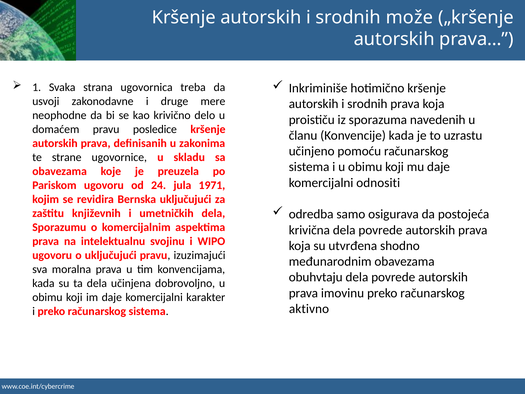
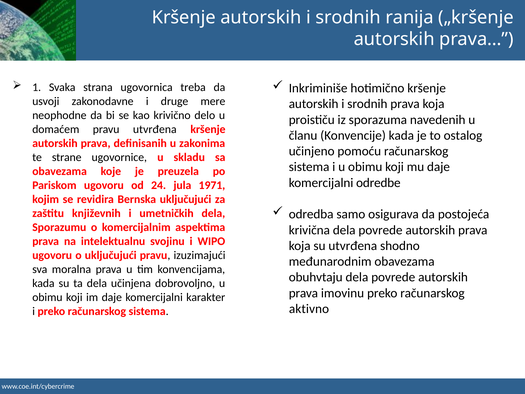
može: može -> ranija (410, 17)
pravu posledice: posledice -> utvrđena (155, 129)
uzrastu: uzrastu -> ostalog (463, 135)
odnositi: odnositi -> odredbe (378, 183)
